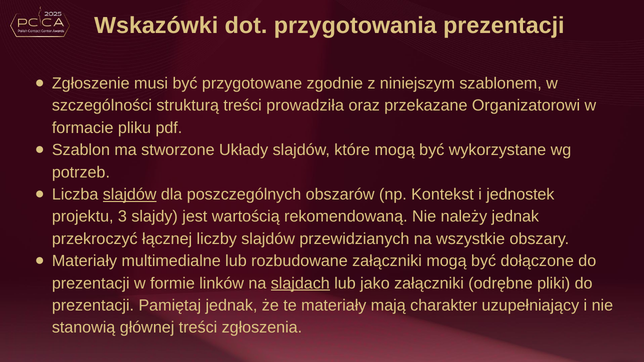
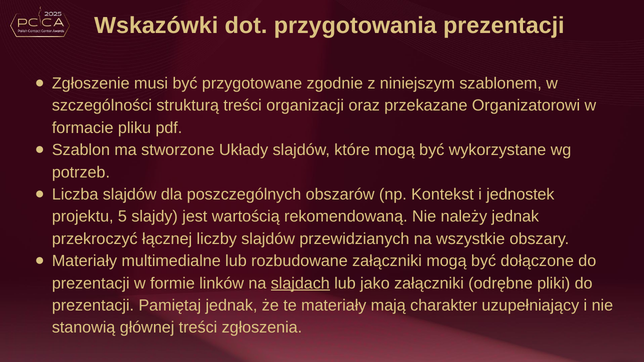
prowadziła: prowadziła -> organizacji (305, 106)
slajdów underline: present -> none (130, 195)
3: 3 -> 5 (122, 217)
